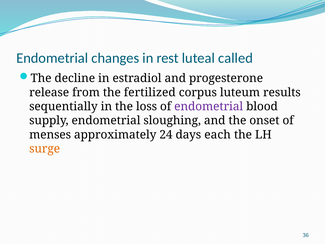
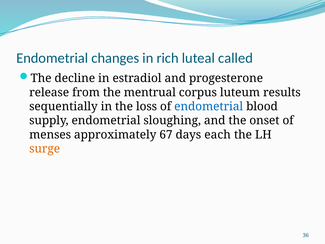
rest: rest -> rich (168, 58)
fertilized: fertilized -> mentrual (150, 92)
endometrial colour: purple -> blue (209, 106)
24: 24 -> 67 (166, 135)
